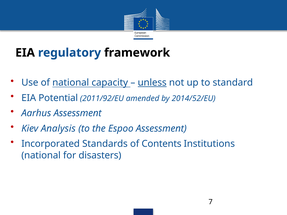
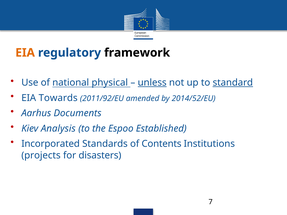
EIA colour: black -> orange (25, 53)
capacity: capacity -> physical (110, 83)
standard underline: none -> present (233, 83)
Potential: Potential -> Towards (58, 98)
Aarhus Assessment: Assessment -> Documents (78, 113)
Espoo Assessment: Assessment -> Established (161, 129)
national: national -> projects (41, 155)
